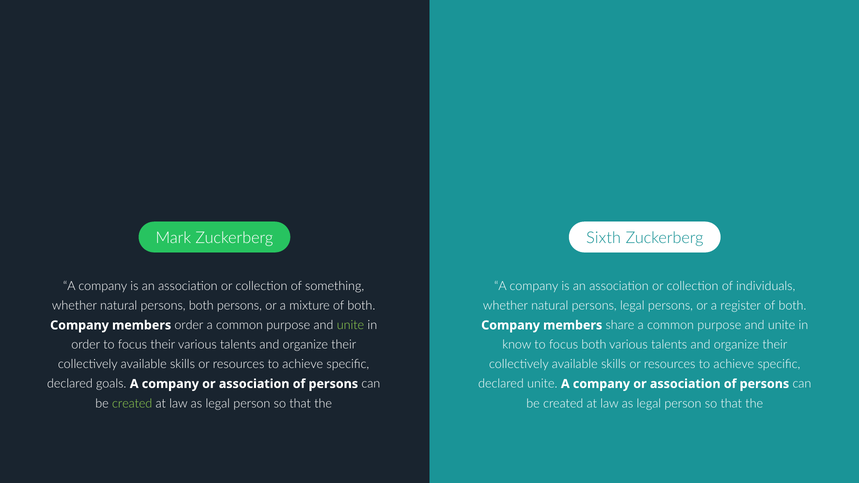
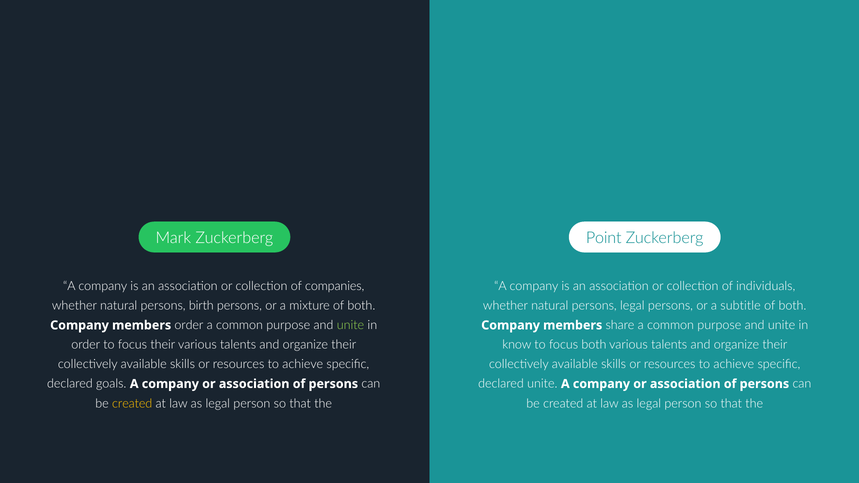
Sixth: Sixth -> Point (604, 238)
something: something -> companies (335, 286)
persons both: both -> birth (201, 306)
register: register -> subtitle (741, 306)
created colour: light green -> yellow (132, 404)
